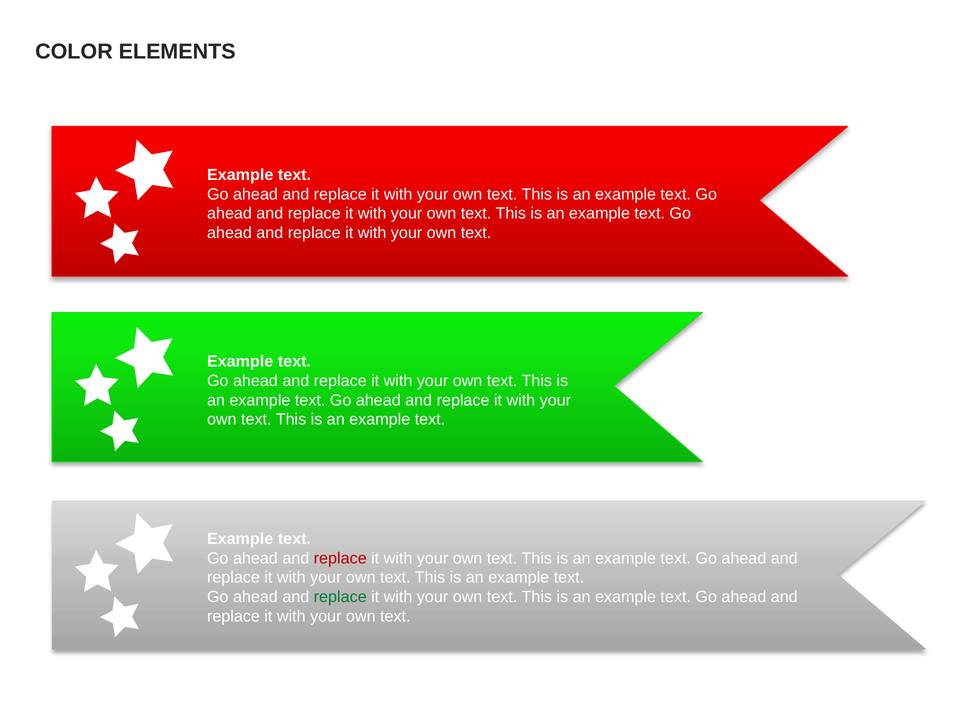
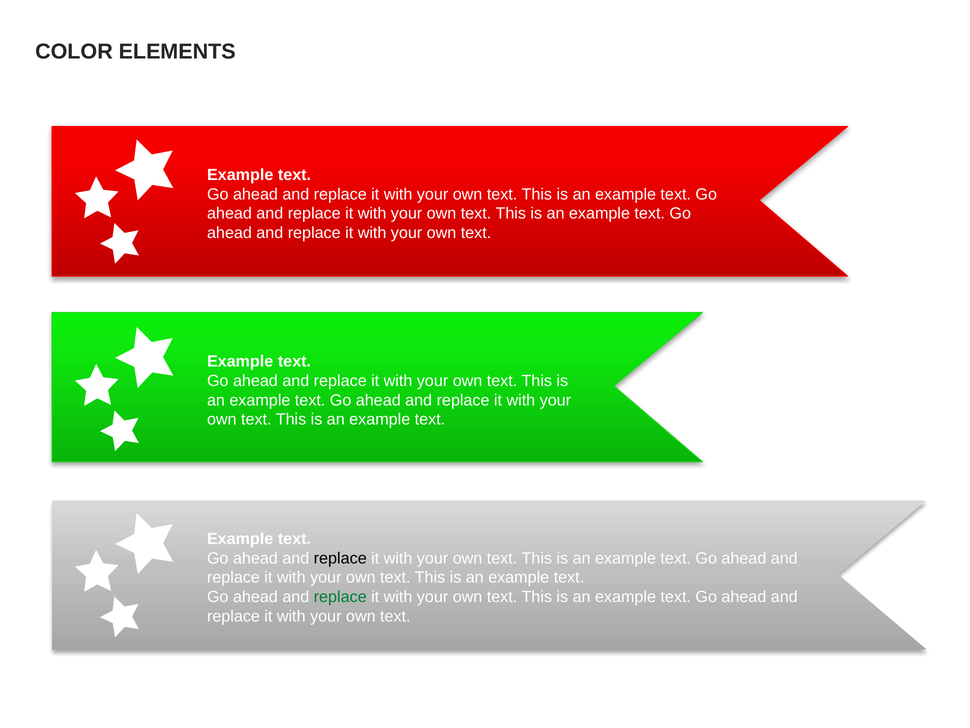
replace colour: red -> black (340, 558)
